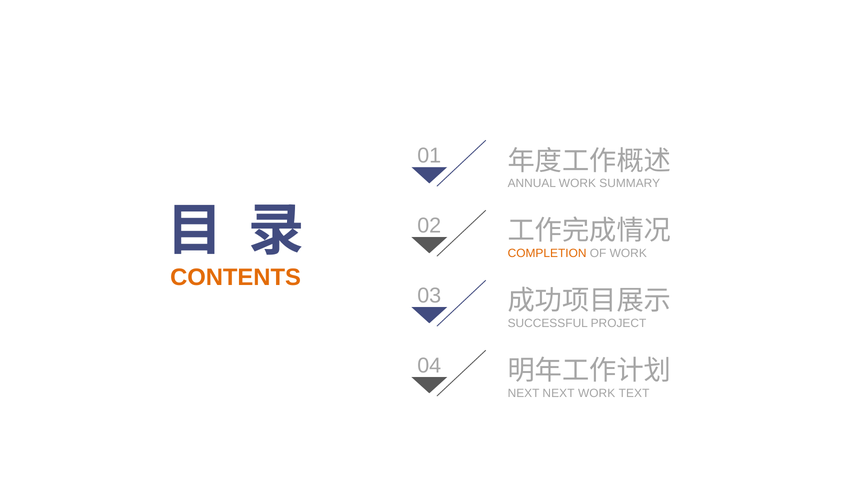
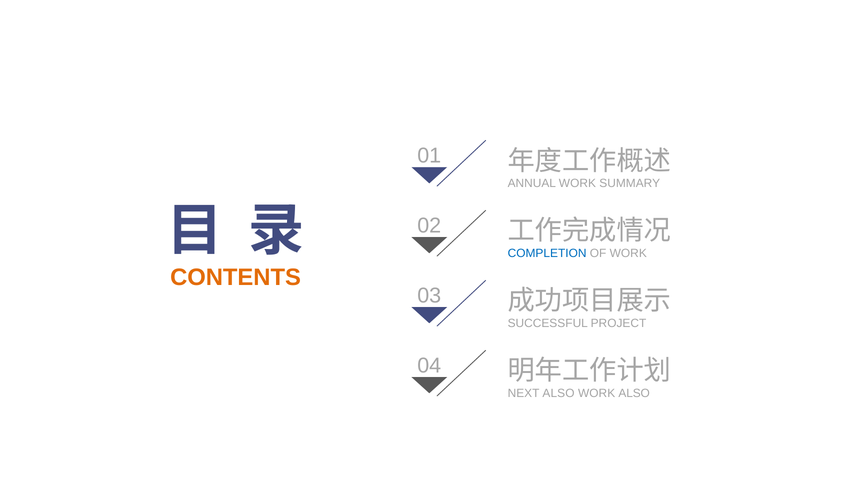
COMPLETION colour: orange -> blue (547, 254)
NEXT NEXT: NEXT -> ALSO (558, 394)
WORK TEXT: TEXT -> ALSO (634, 394)
